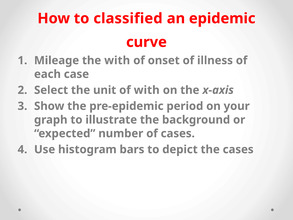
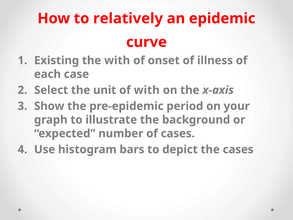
classified: classified -> relatively (128, 18)
Mileage: Mileage -> Existing (57, 60)
